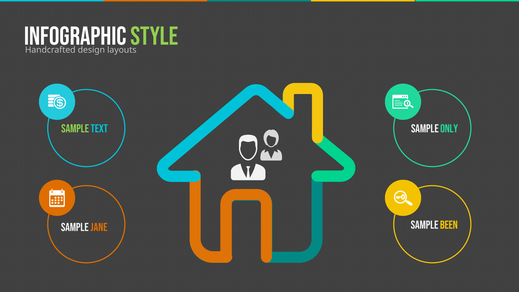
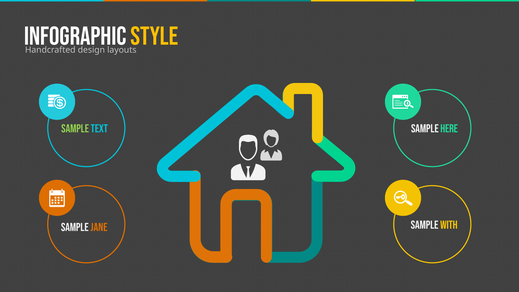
STYLE colour: light green -> yellow (154, 36)
ONLY: ONLY -> HERE (449, 129)
BEEN: BEEN -> WITH (449, 225)
